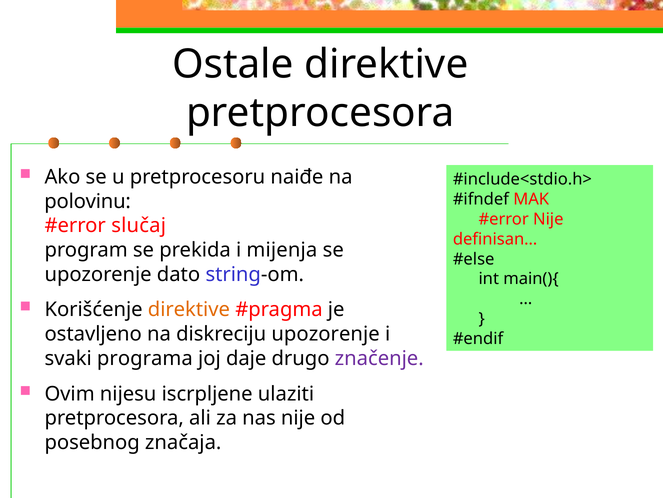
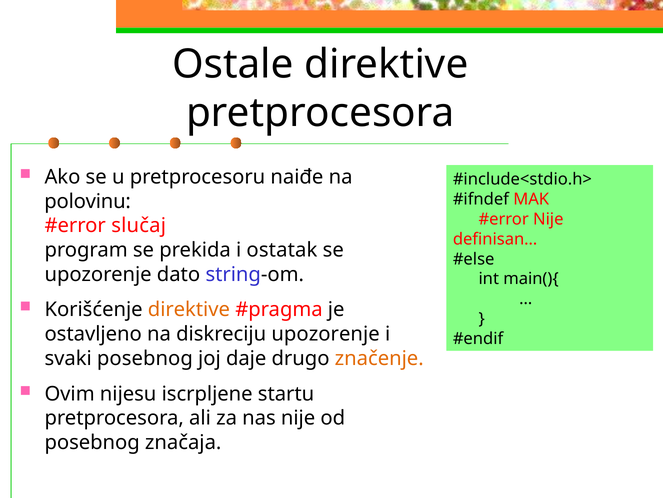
mijenja: mijenja -> ostatak (282, 250)
svaki programa: programa -> posebnog (145, 358)
značenje colour: purple -> orange (379, 358)
ulaziti: ulaziti -> startu (286, 393)
